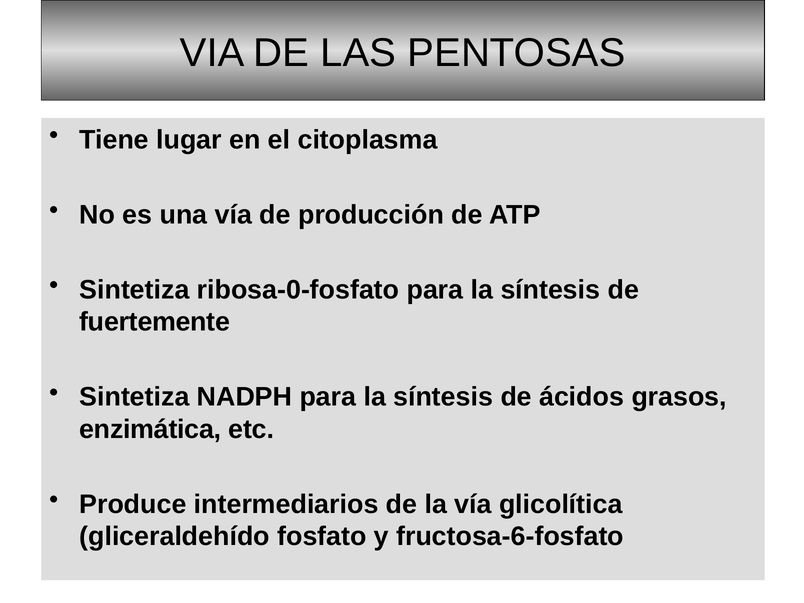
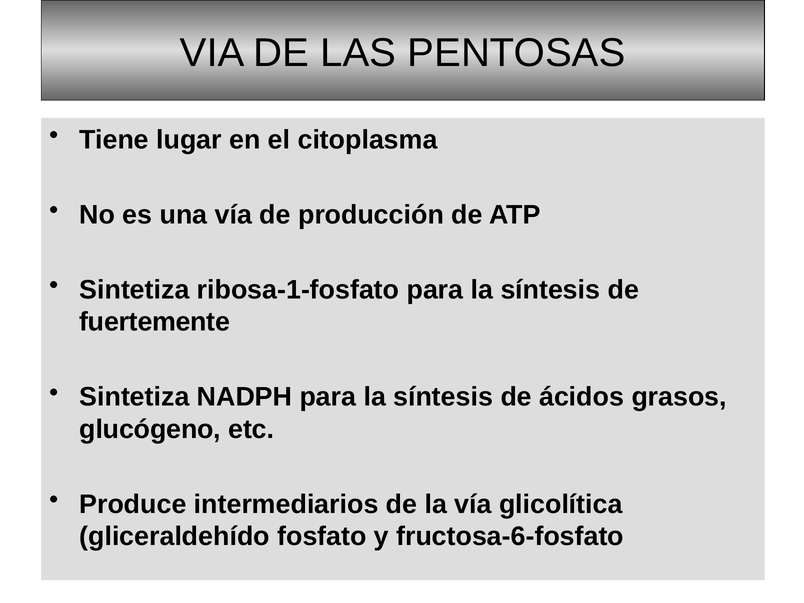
ribosa-0-fosfato: ribosa-0-fosfato -> ribosa-1-fosfato (298, 290)
enzimática: enzimática -> glucógeno (150, 429)
